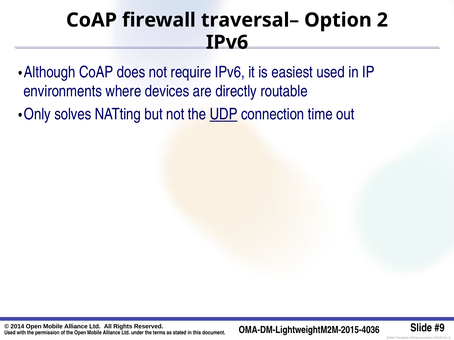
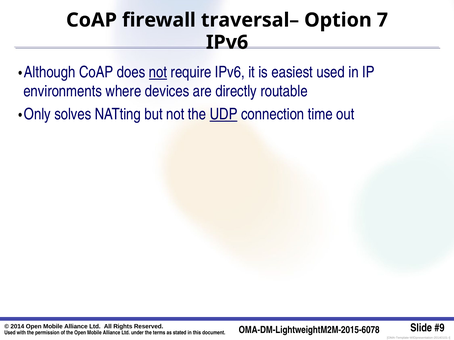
2: 2 -> 7 (382, 20)
not underline: none -> present (158, 72)
OMA-DM-LightweightM2M-2015-4036: OMA-DM-LightweightM2M-2015-4036 -> OMA-DM-LightweightM2M-2015-6078 (309, 330)
